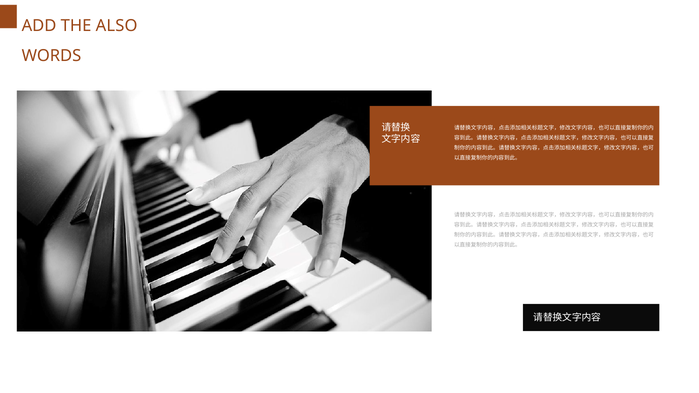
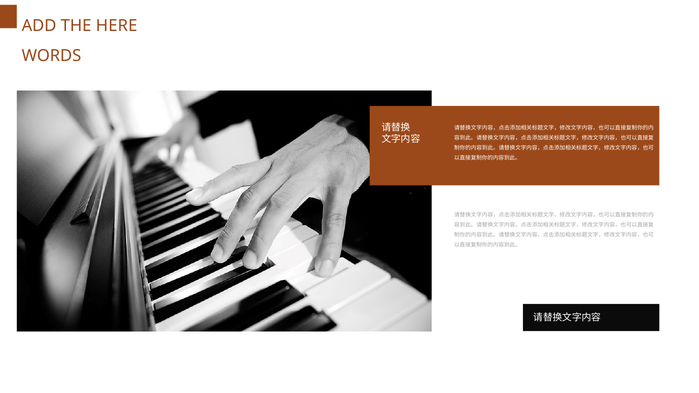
ALSO: ALSO -> HERE (117, 26)
